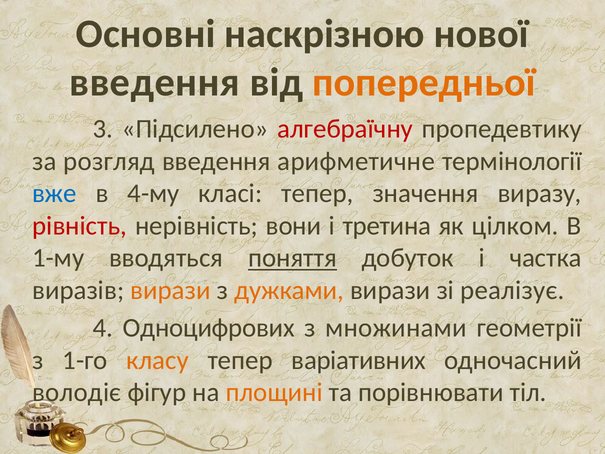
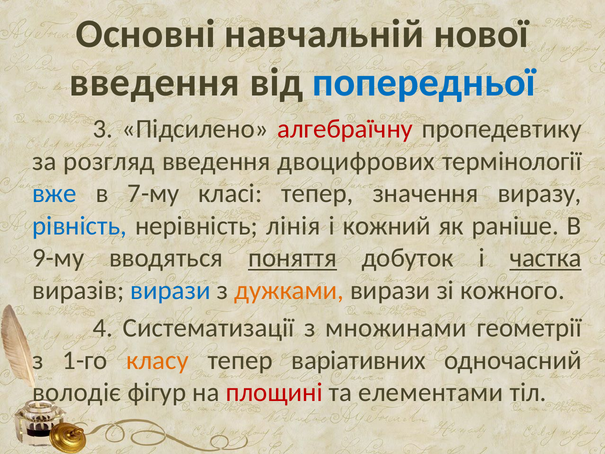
наскрізною: наскрізною -> навчальній (324, 34)
попередньої colour: orange -> blue (424, 82)
арифметичне: арифметичне -> двоцифрових (356, 161)
4-му: 4-му -> 7-му (153, 193)
рівність colour: red -> blue (80, 226)
вони: вони -> лінія (293, 226)
третина: третина -> кожний (387, 226)
цілком: цілком -> раніше (515, 226)
1-му: 1-му -> 9-му (58, 258)
частка underline: none -> present (546, 258)
вирази colour: orange -> blue (170, 290)
реалізує: реалізує -> кожного (513, 290)
Одноцифрових: Одноцифрових -> Систематизації (209, 328)
площині colour: orange -> red (274, 392)
порівнювати: порівнювати -> елементами (431, 392)
